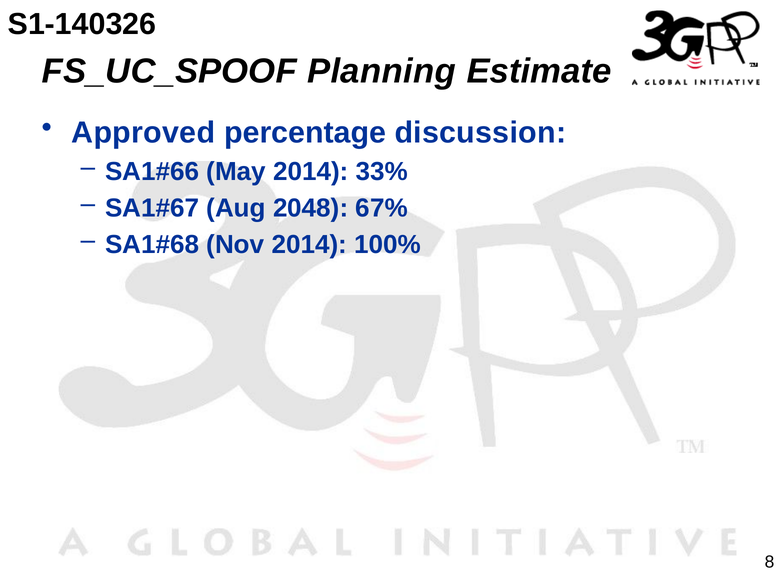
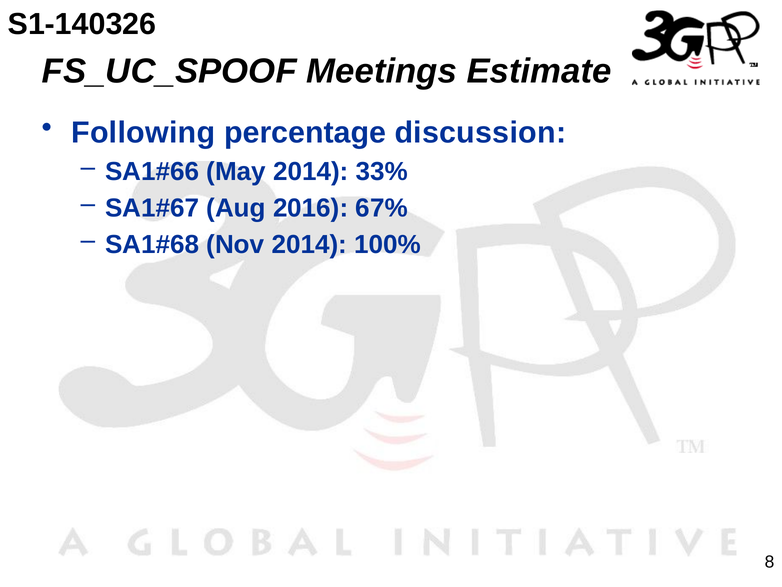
Planning: Planning -> Meetings (382, 71)
Approved: Approved -> Following (143, 133)
2048: 2048 -> 2016 (311, 208)
